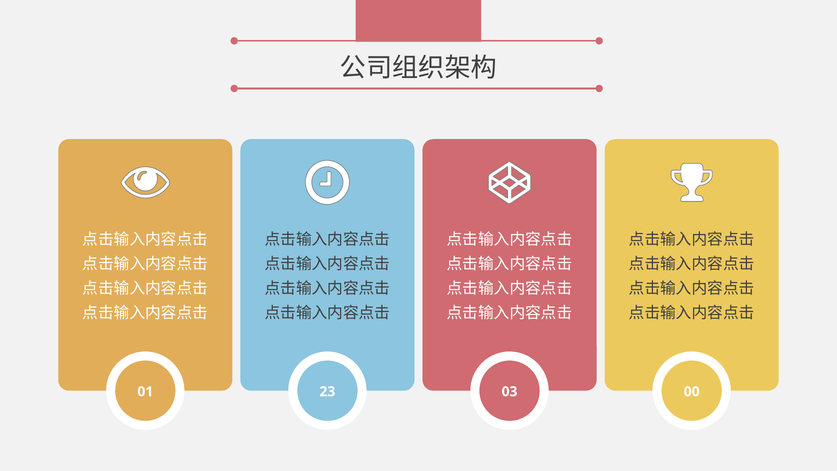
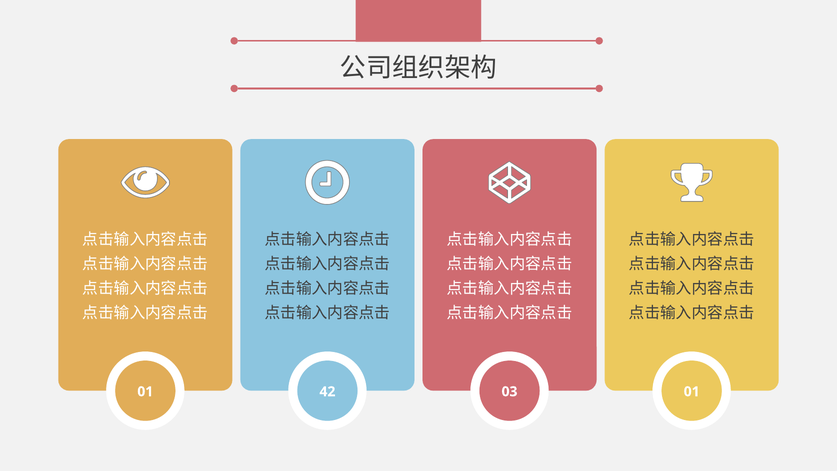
23: 23 -> 42 (327, 391)
03 00: 00 -> 01 (692, 391)
